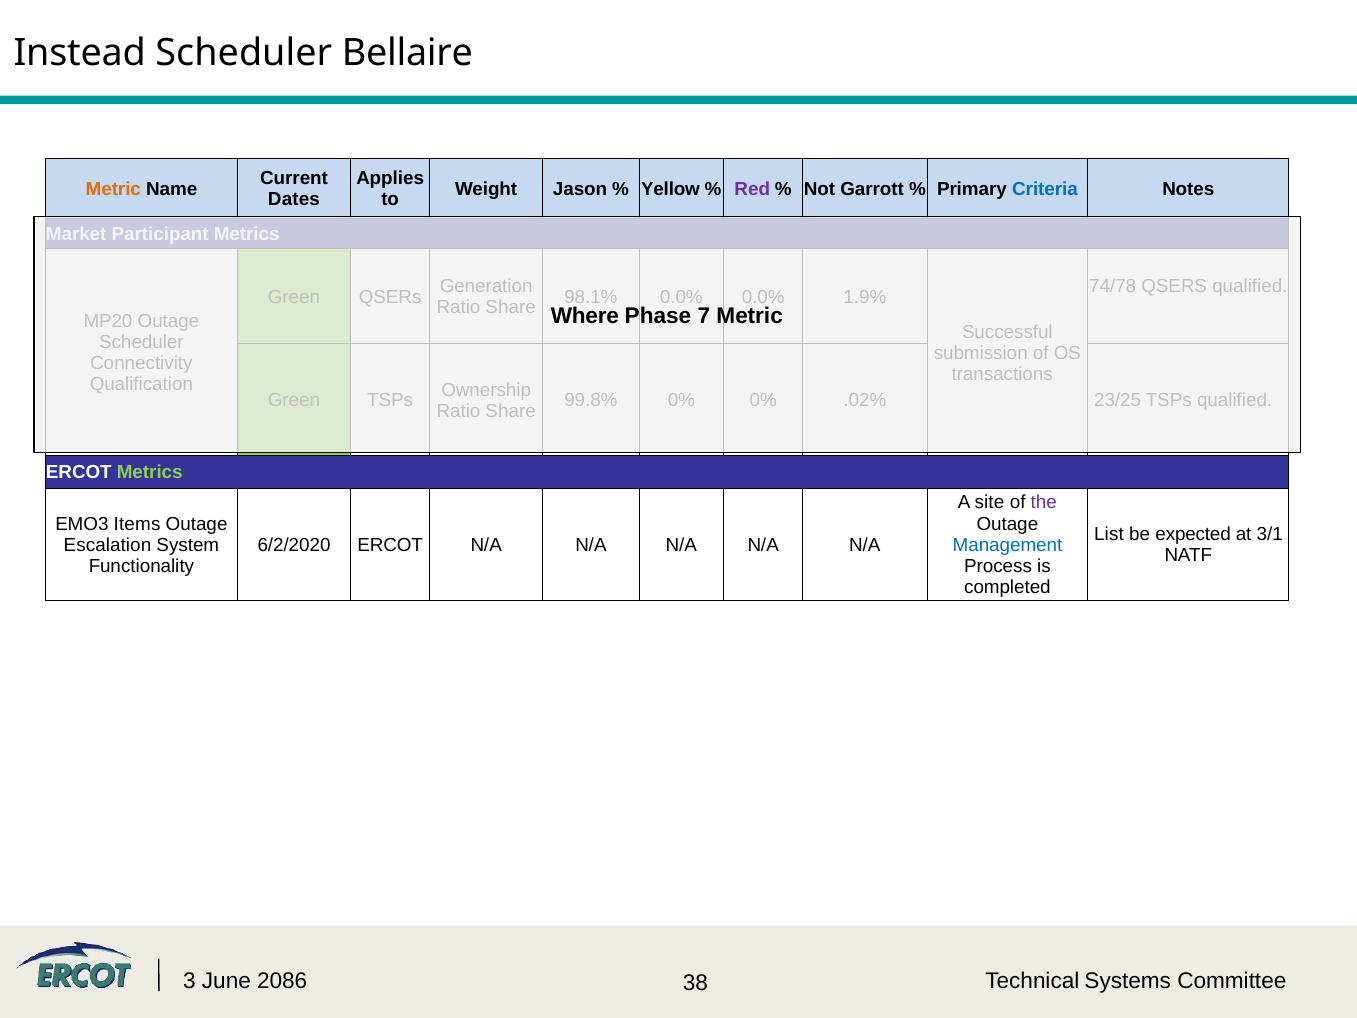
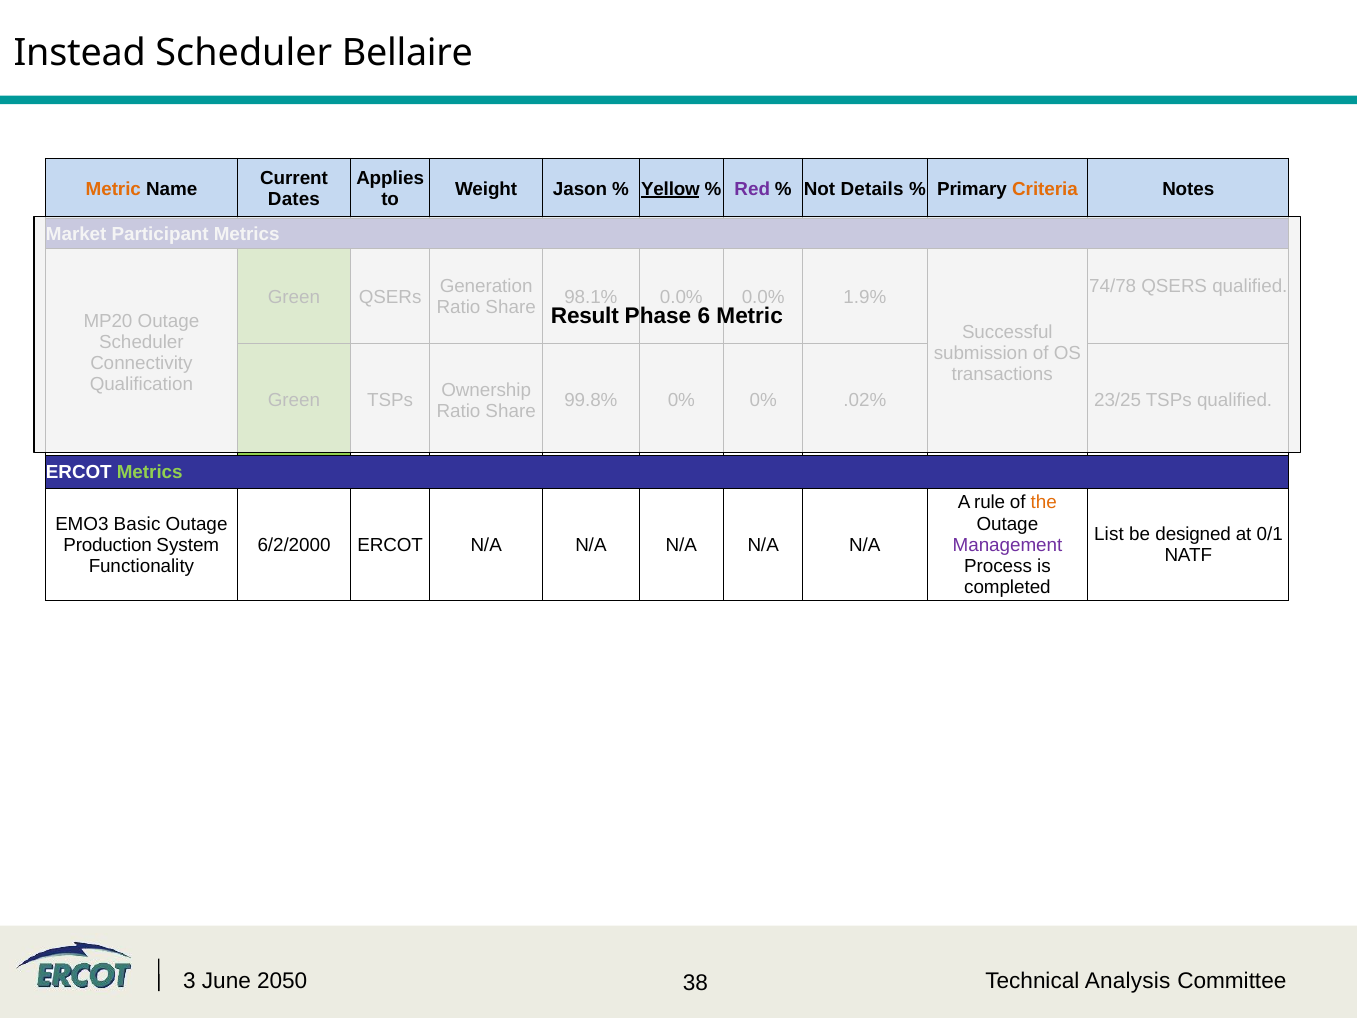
Yellow underline: none -> present (670, 189)
Garrott: Garrott -> Details (872, 189)
Criteria colour: blue -> orange (1045, 189)
Where: Where -> Result (585, 316)
7: 7 -> 6 (704, 316)
site: site -> rule (990, 503)
the colour: purple -> orange (1044, 503)
Items: Items -> Basic (137, 524)
expected: expected -> designed (1193, 534)
3/1: 3/1 -> 0/1 (1270, 534)
Escalation: Escalation -> Production (108, 545)
6/2/2020: 6/2/2020 -> 6/2/2000 (294, 545)
Management colour: blue -> purple (1007, 545)
2086: 2086 -> 2050 (282, 980)
Systems: Systems -> Analysis (1128, 980)
